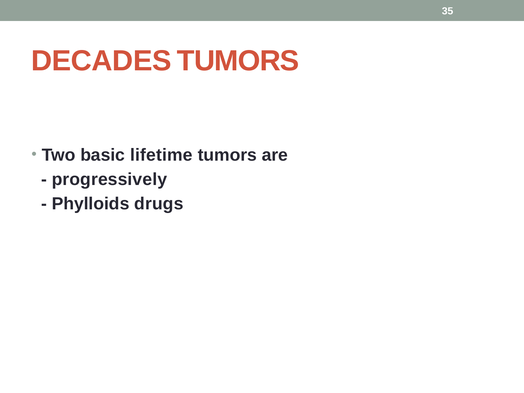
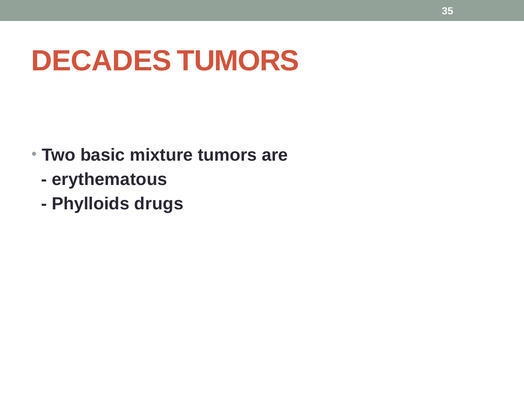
lifetime: lifetime -> mixture (161, 155)
progressively: progressively -> erythematous (109, 179)
